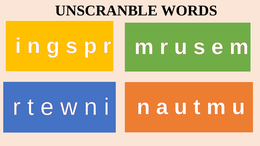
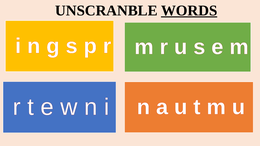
WORDS underline: none -> present (189, 11)
